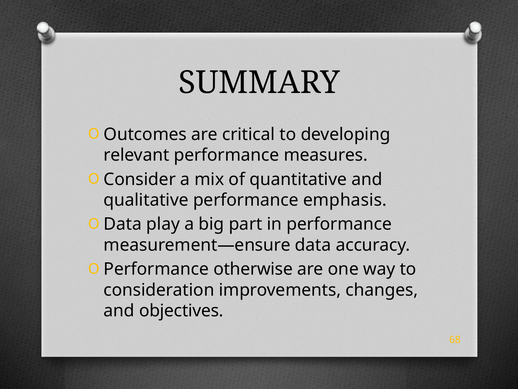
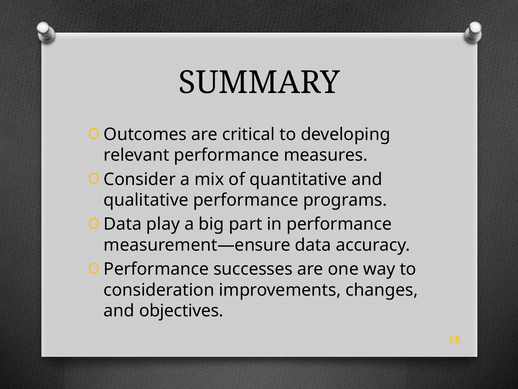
emphasis: emphasis -> programs (345, 200)
otherwise: otherwise -> successes (253, 269)
